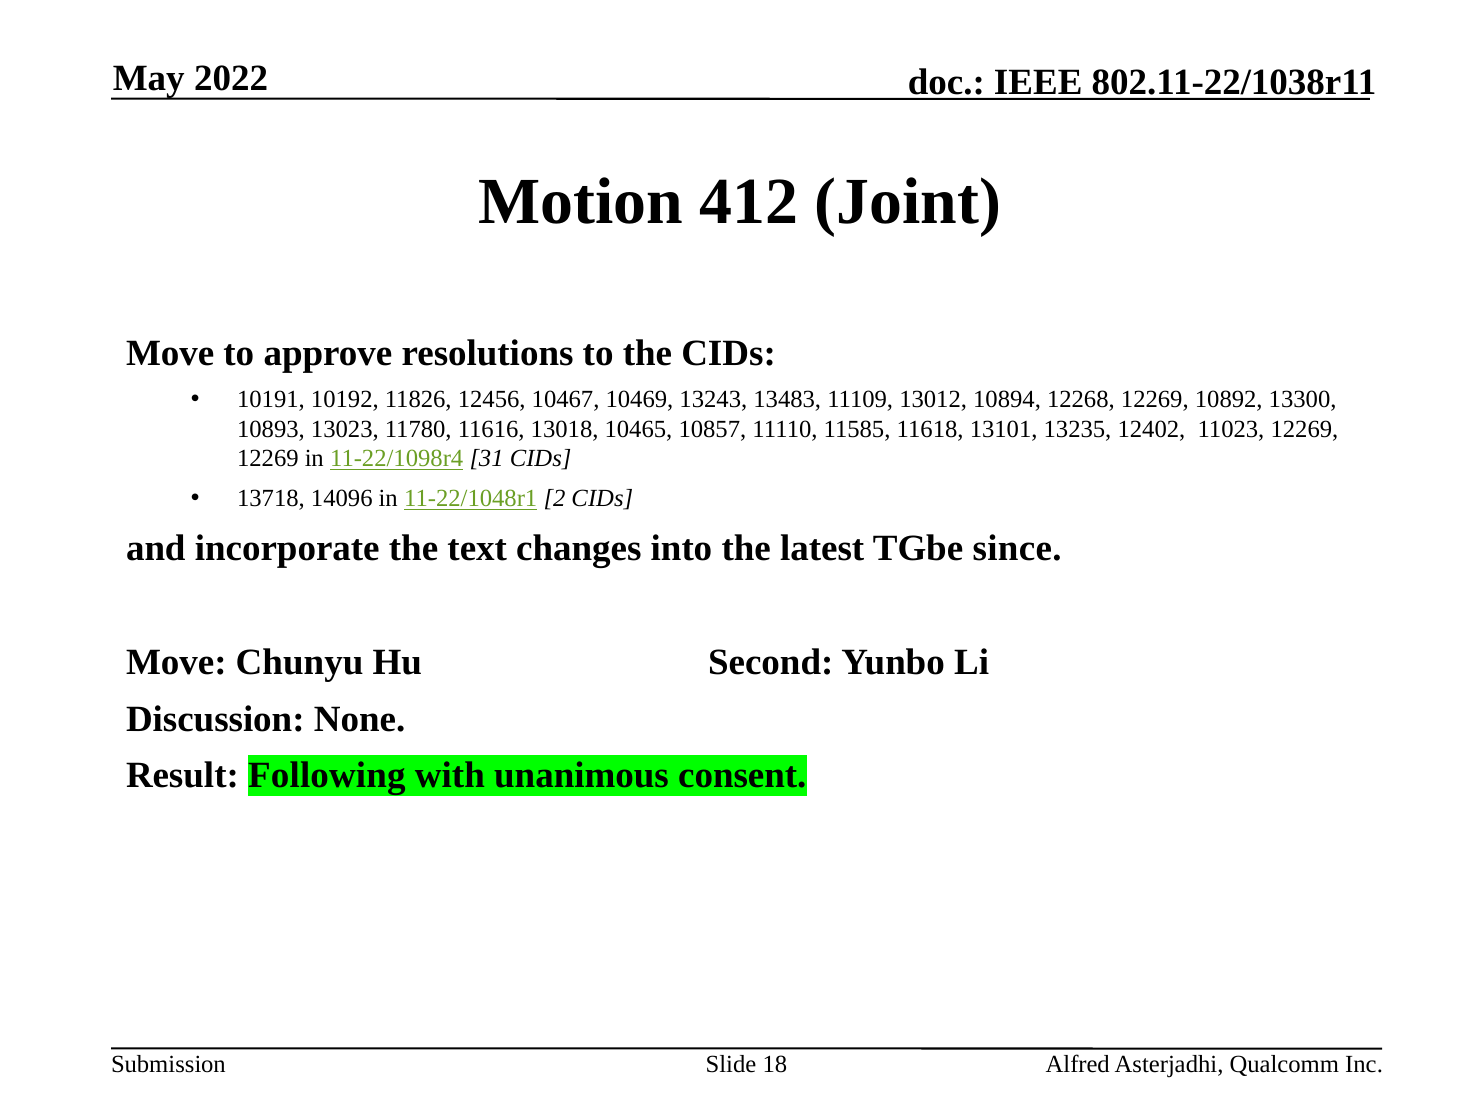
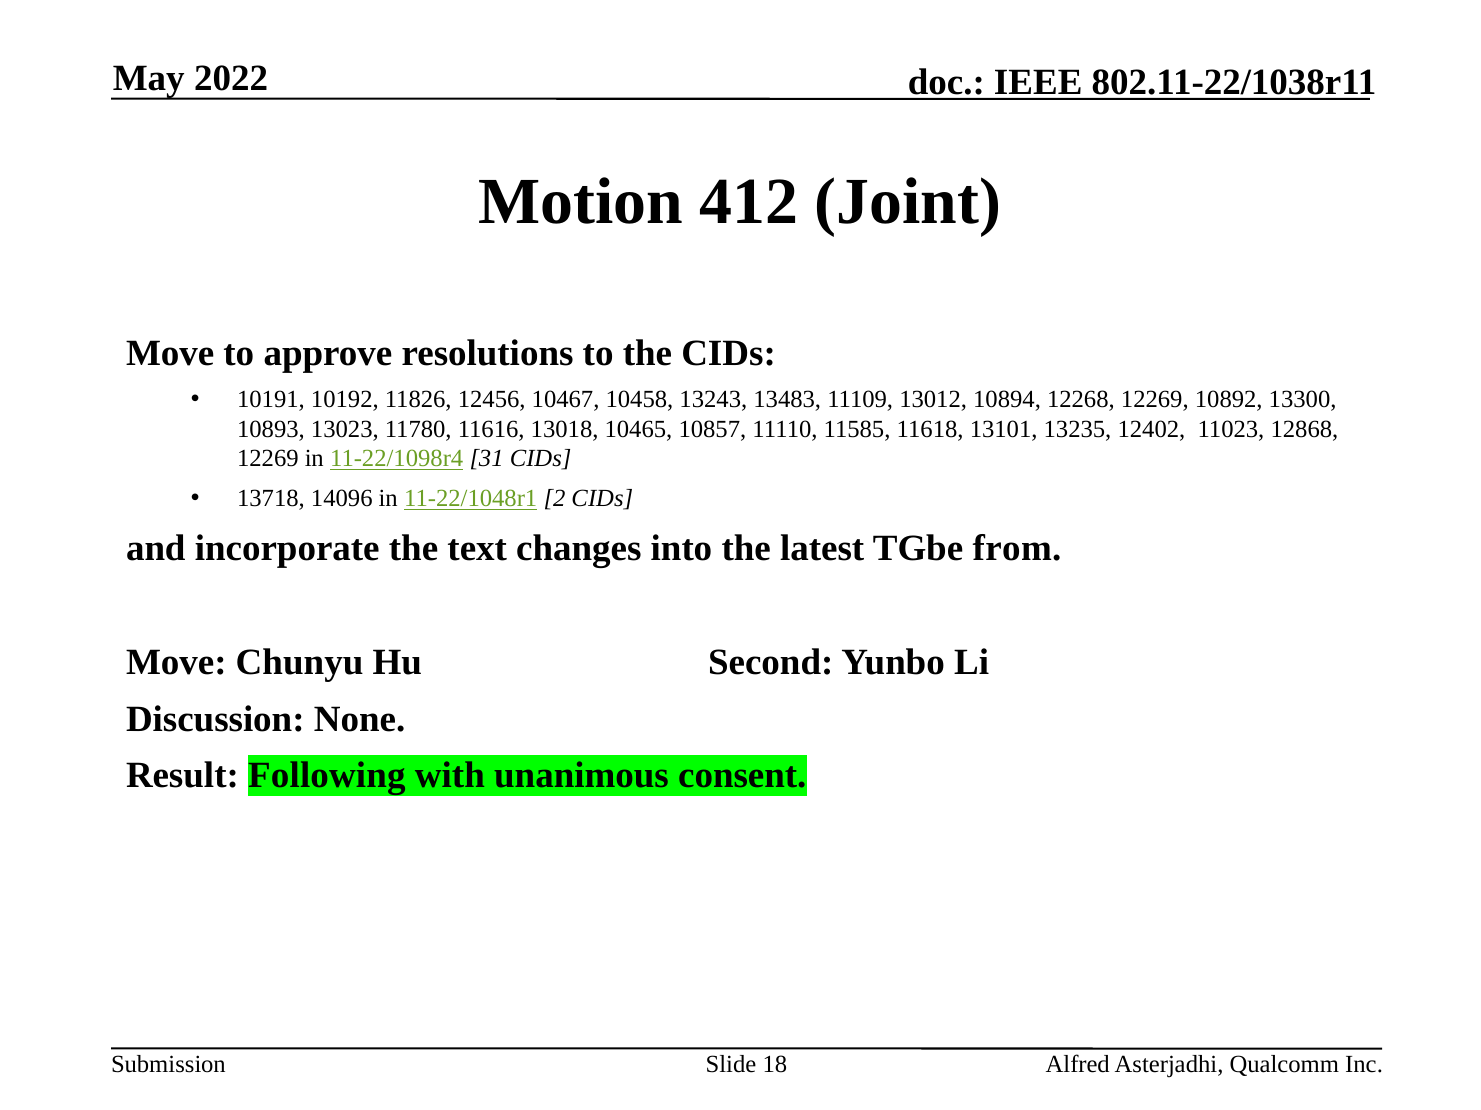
10469: 10469 -> 10458 (639, 400)
11023 12269: 12269 -> 12868 (1304, 429)
since: since -> from (1017, 549)
